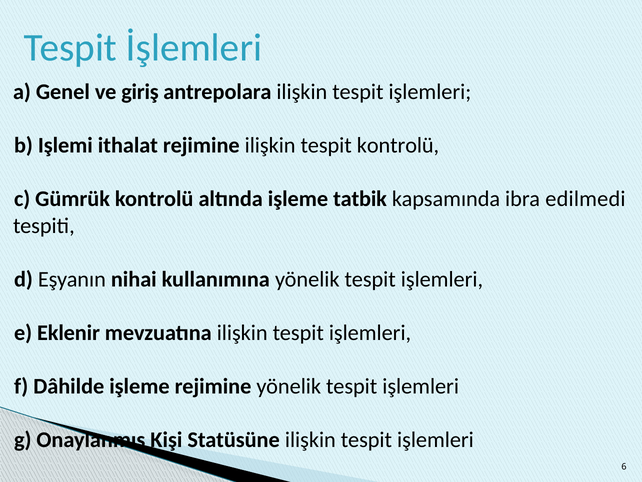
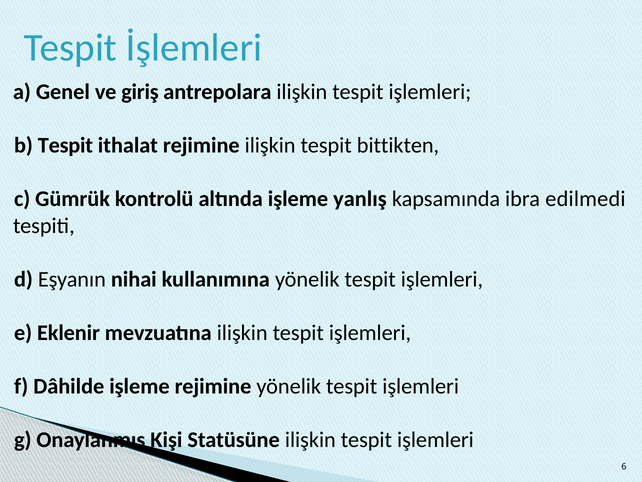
b Işlemi: Işlemi -> Tespit (65, 145)
tespit kontrolü: kontrolü -> bittikten (398, 145)
tatbik: tatbik -> yanlış (360, 199)
